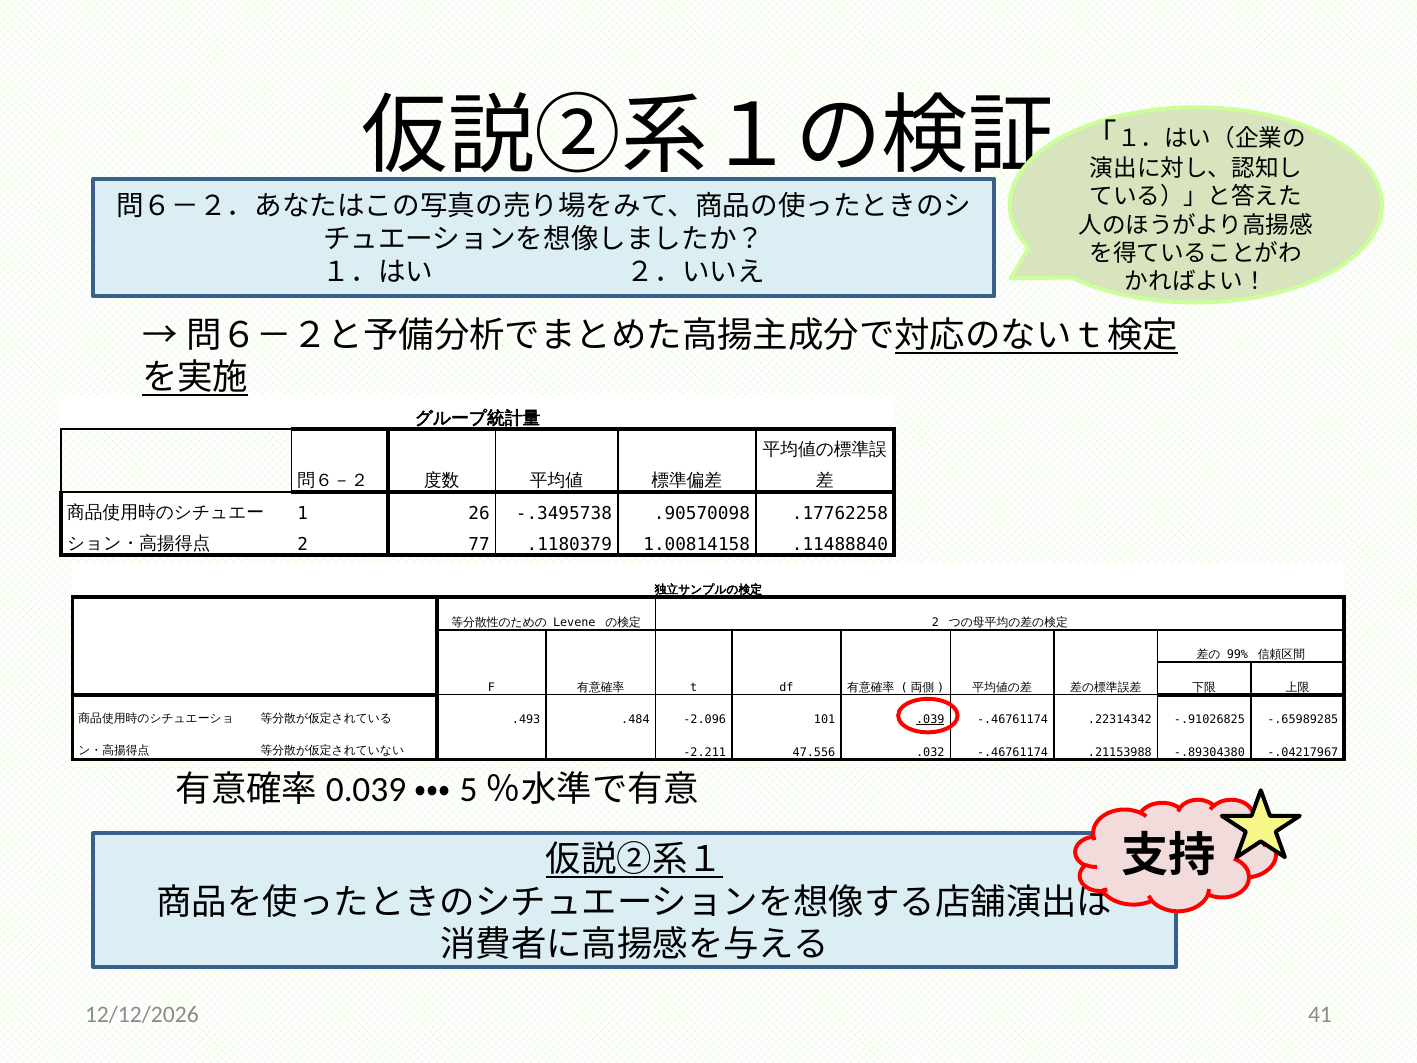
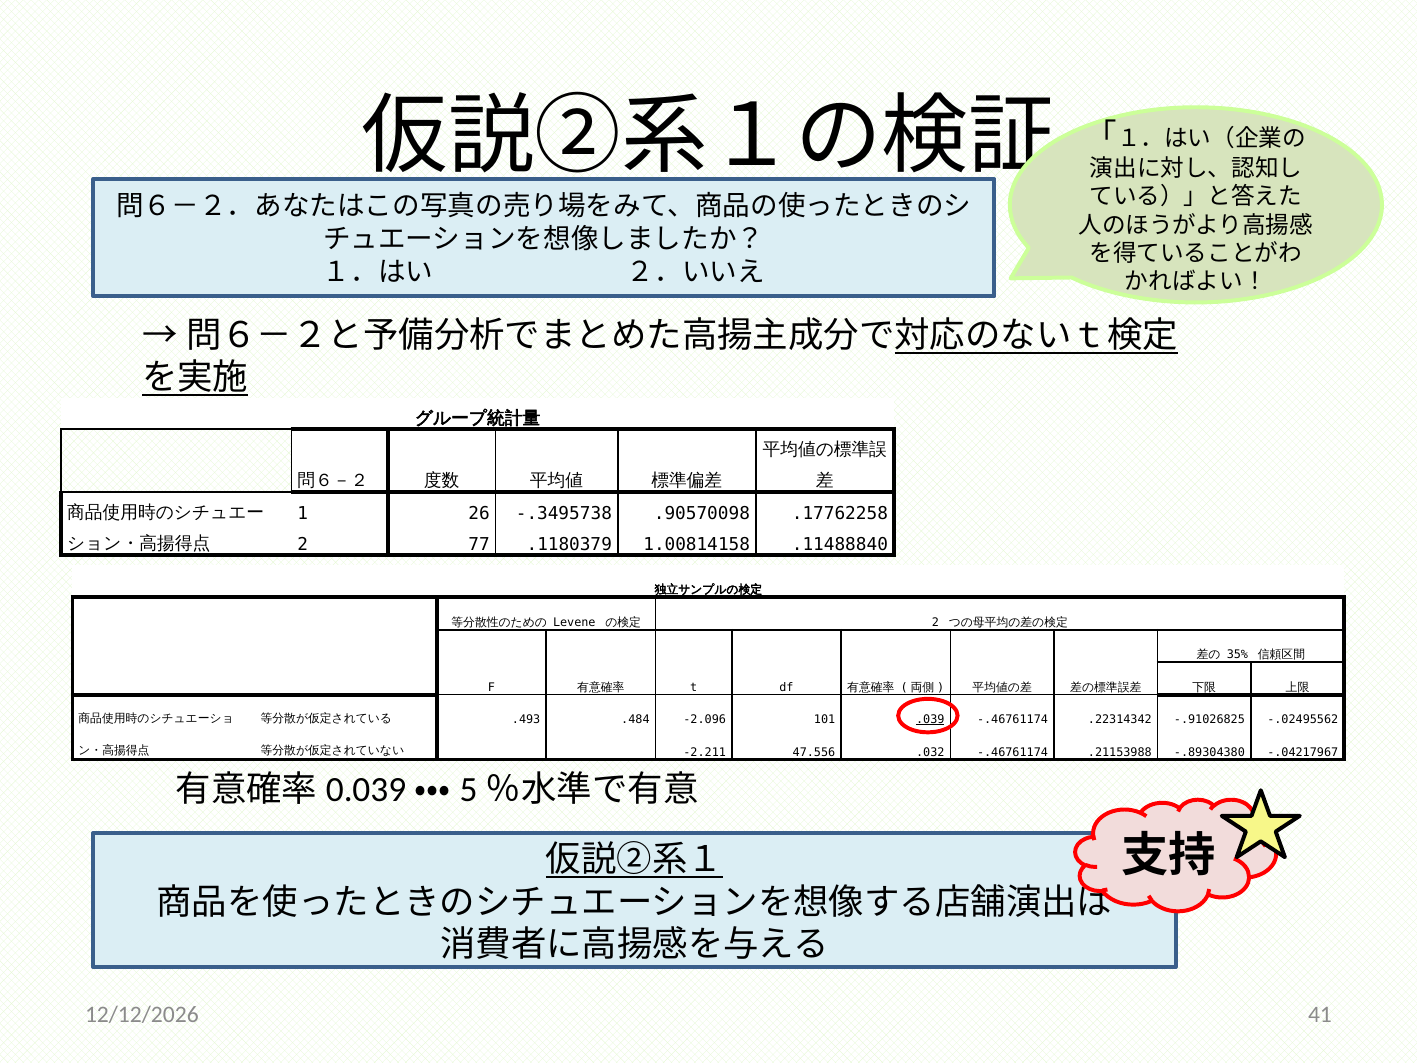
99%: 99% -> 35% (1237, 655)
-.65989285: -.65989285 -> -.02495562 (1303, 720)
